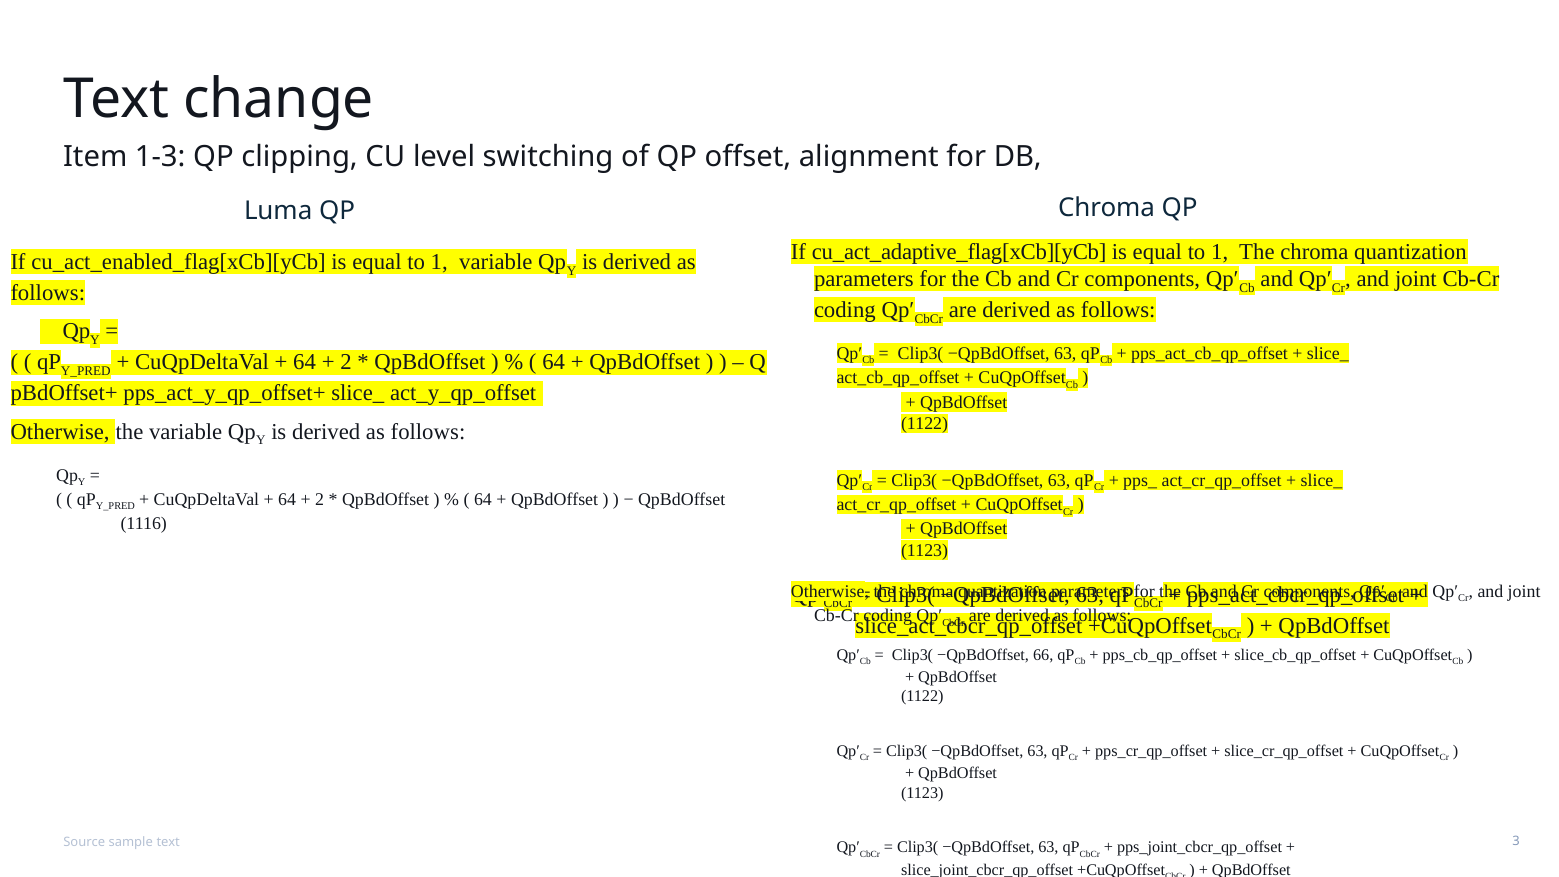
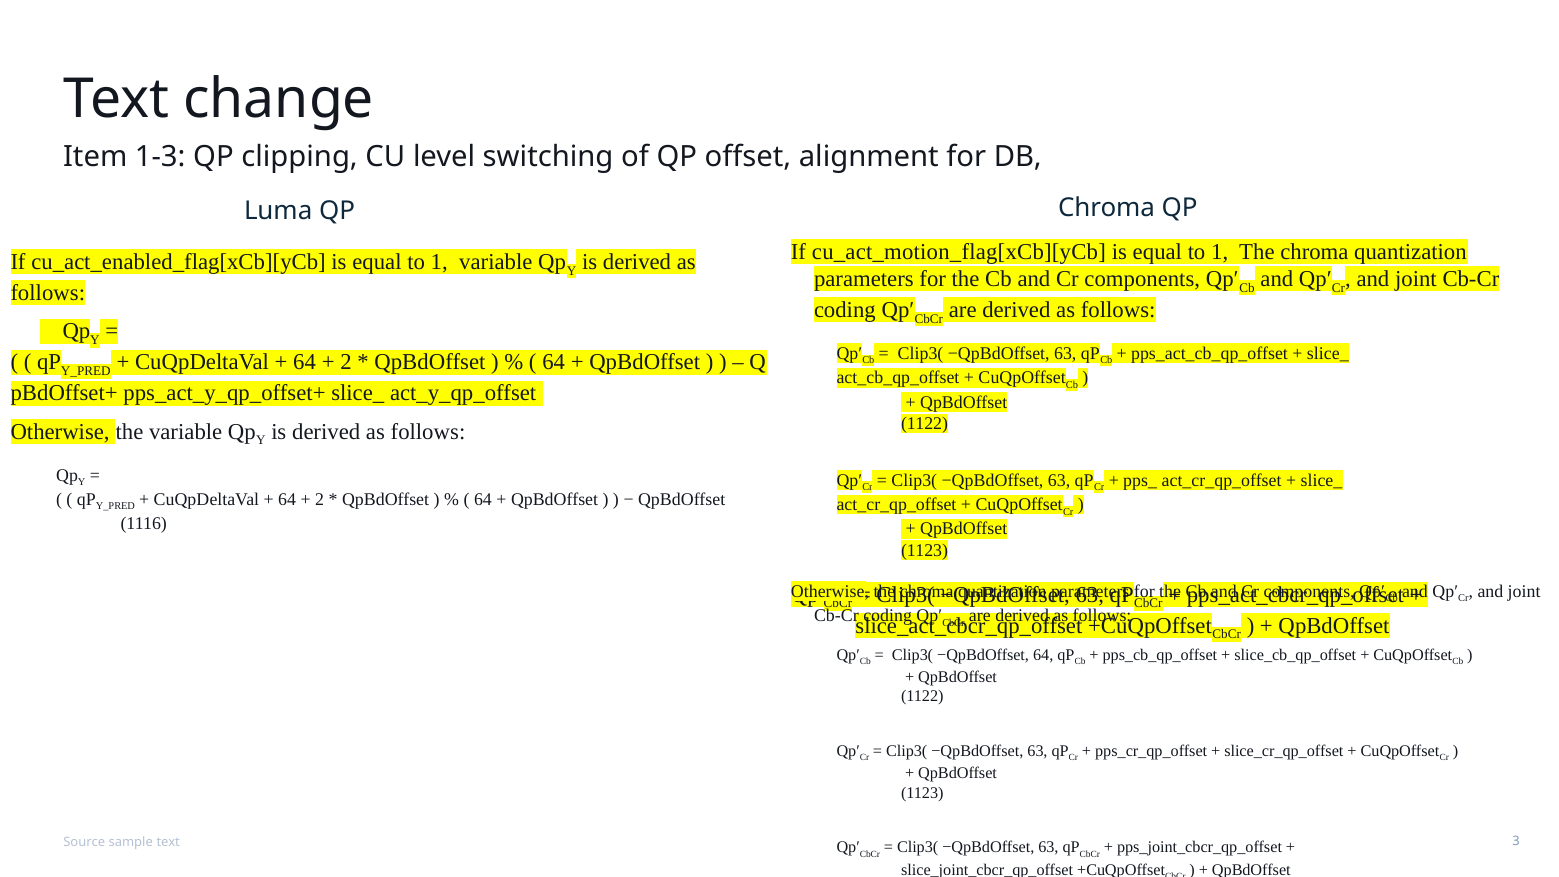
cu_act_adaptive_flag[xCb][yCb: cu_act_adaptive_flag[xCb][yCb -> cu_act_motion_flag[xCb][yCb (959, 252)
−QpBdOffset 66: 66 -> 64 (1043, 655)
